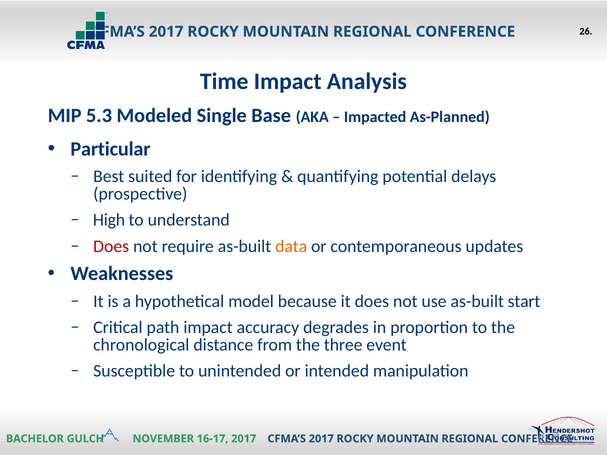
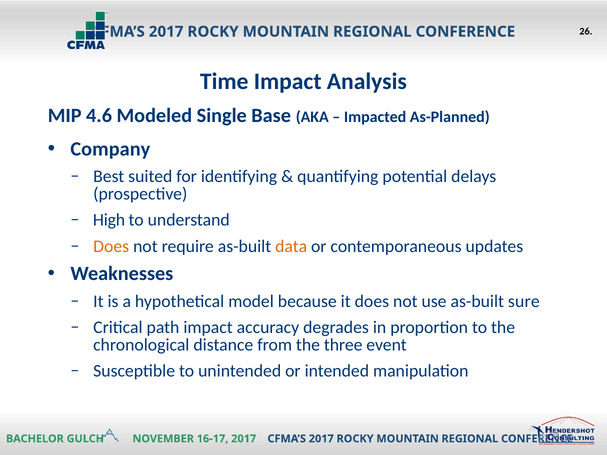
5.3: 5.3 -> 4.6 (99, 116)
Particular: Particular -> Company (110, 149)
Does colour: red -> orange (111, 247)
start: start -> sure (524, 302)
